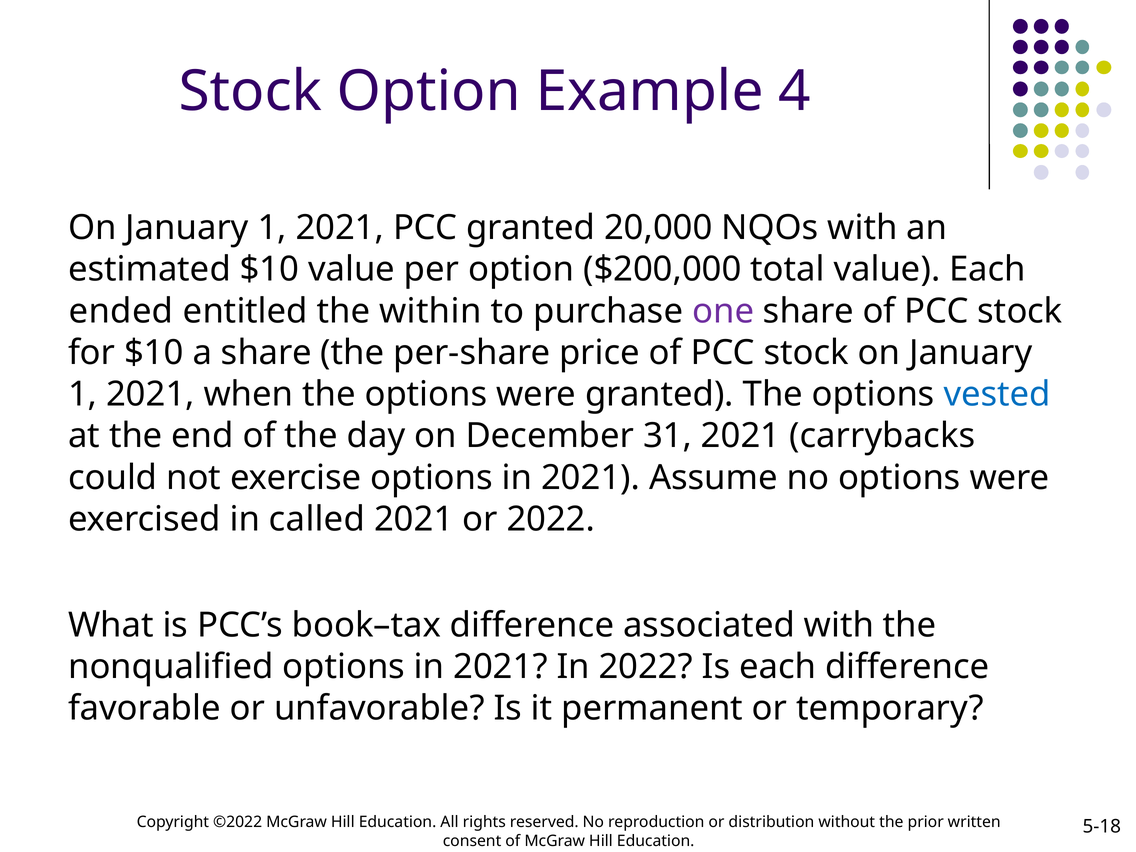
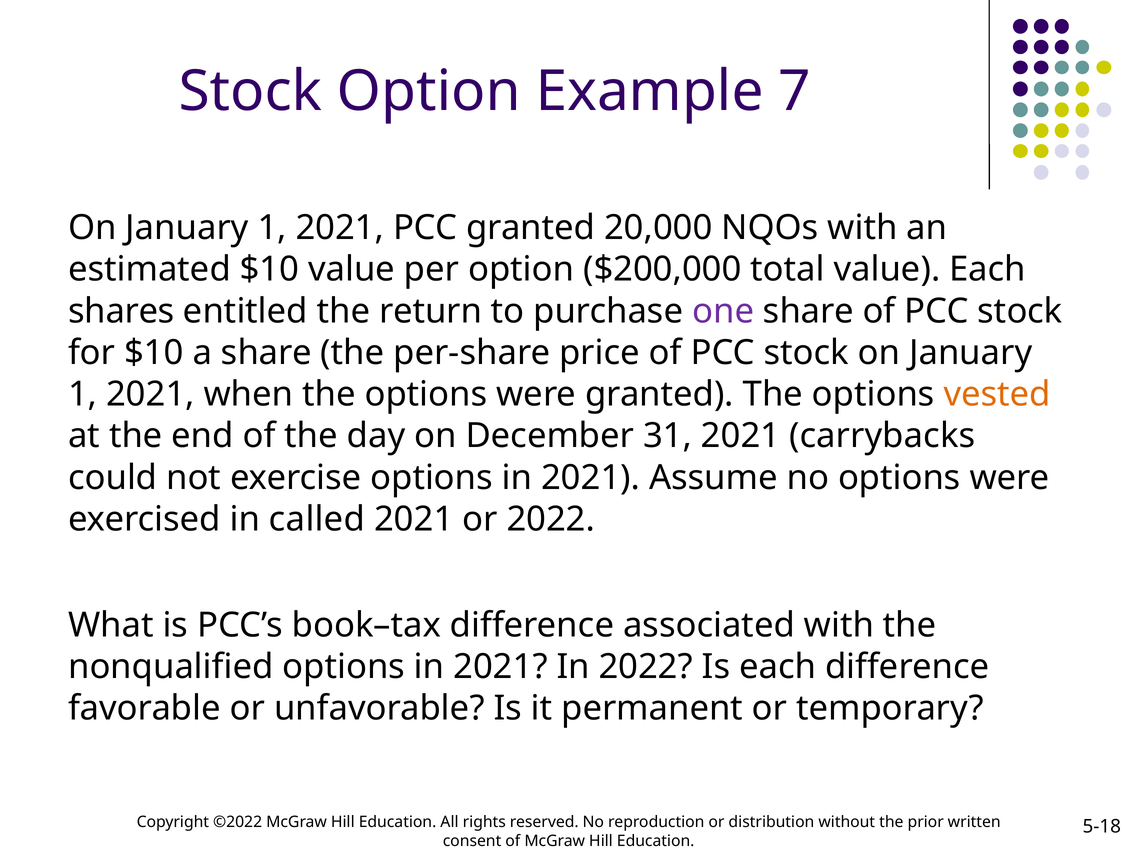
4: 4 -> 7 (795, 91)
ended: ended -> shares (121, 311)
within: within -> return (431, 311)
vested colour: blue -> orange (997, 394)
